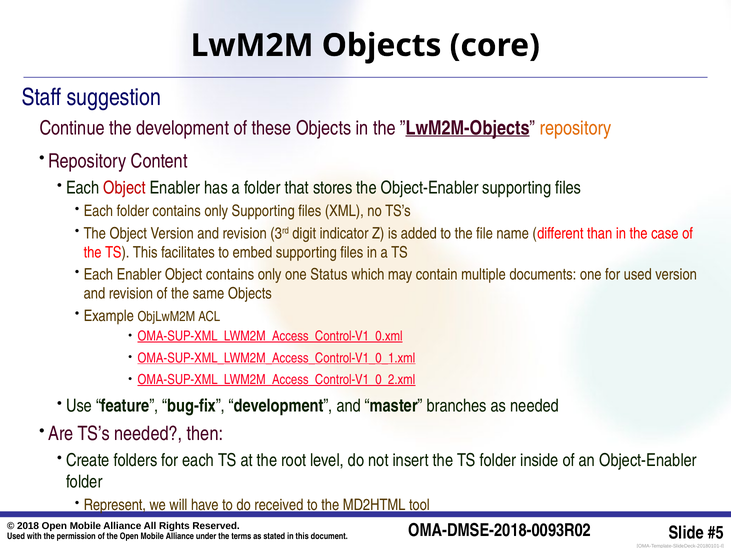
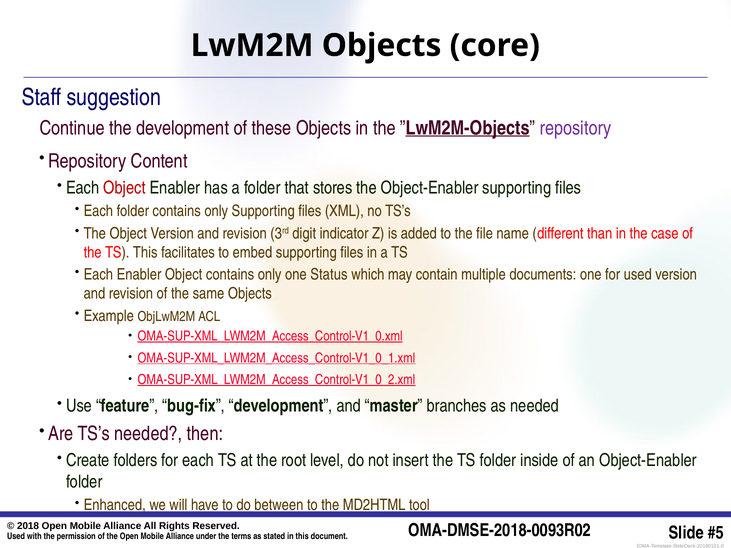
repository colour: orange -> purple (575, 128)
Represent: Represent -> Enhanced (115, 506)
received: received -> between (279, 506)
